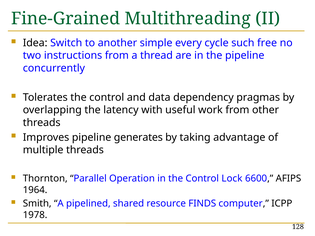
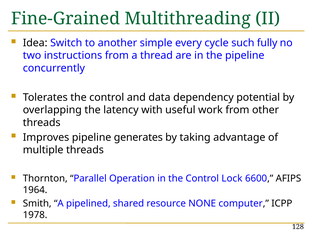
free: free -> fully (267, 43)
pragmas: pragmas -> potential (258, 98)
FINDS: FINDS -> NONE (202, 204)
